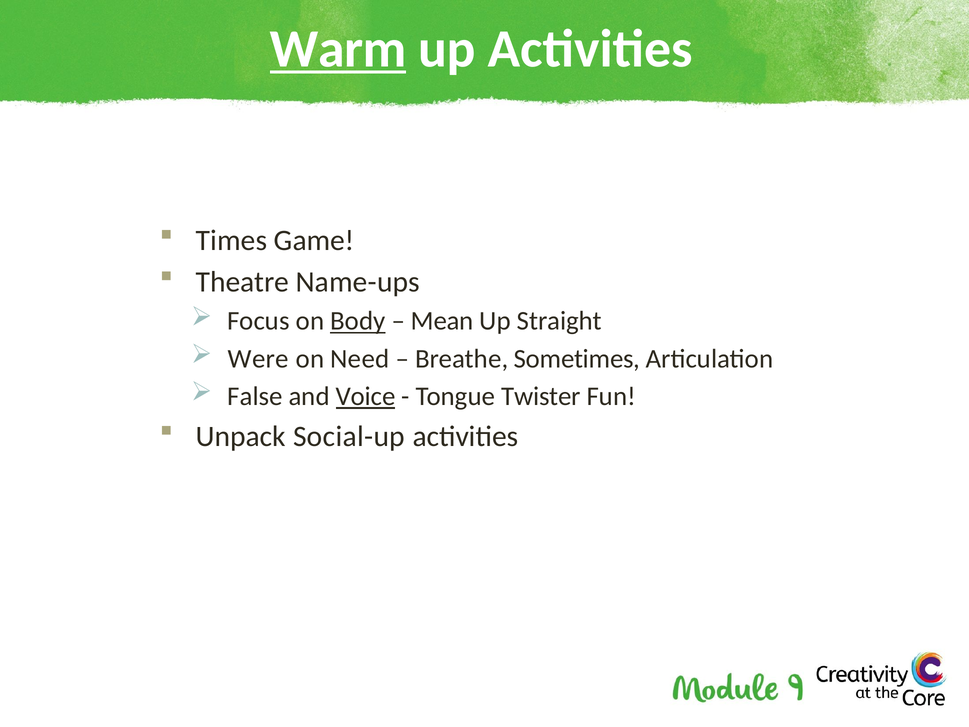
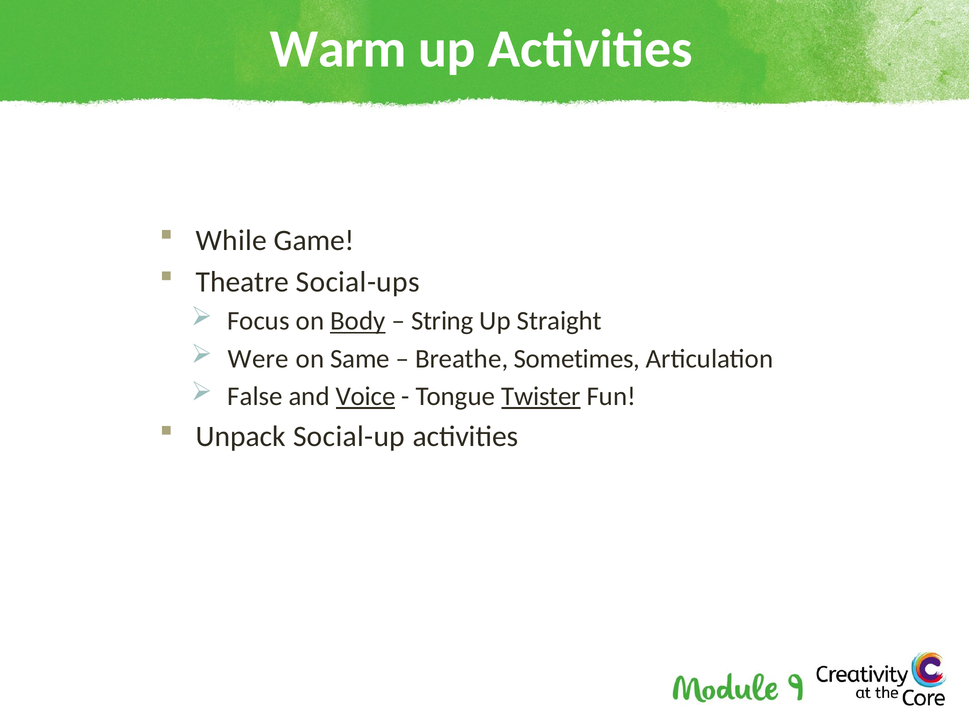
Warm underline: present -> none (338, 49)
Times: Times -> While (231, 240)
Name-ups: Name-ups -> Social-ups (358, 282)
Mean: Mean -> String (442, 321)
Need: Need -> Same (360, 359)
Twister underline: none -> present (541, 396)
